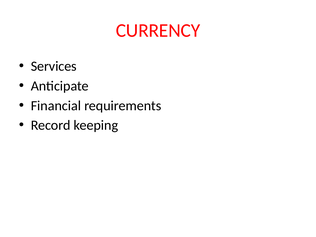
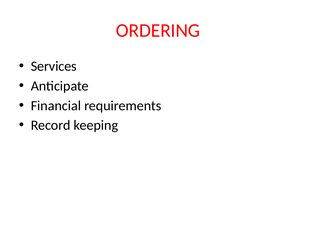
CURRENCY: CURRENCY -> ORDERING (158, 31)
